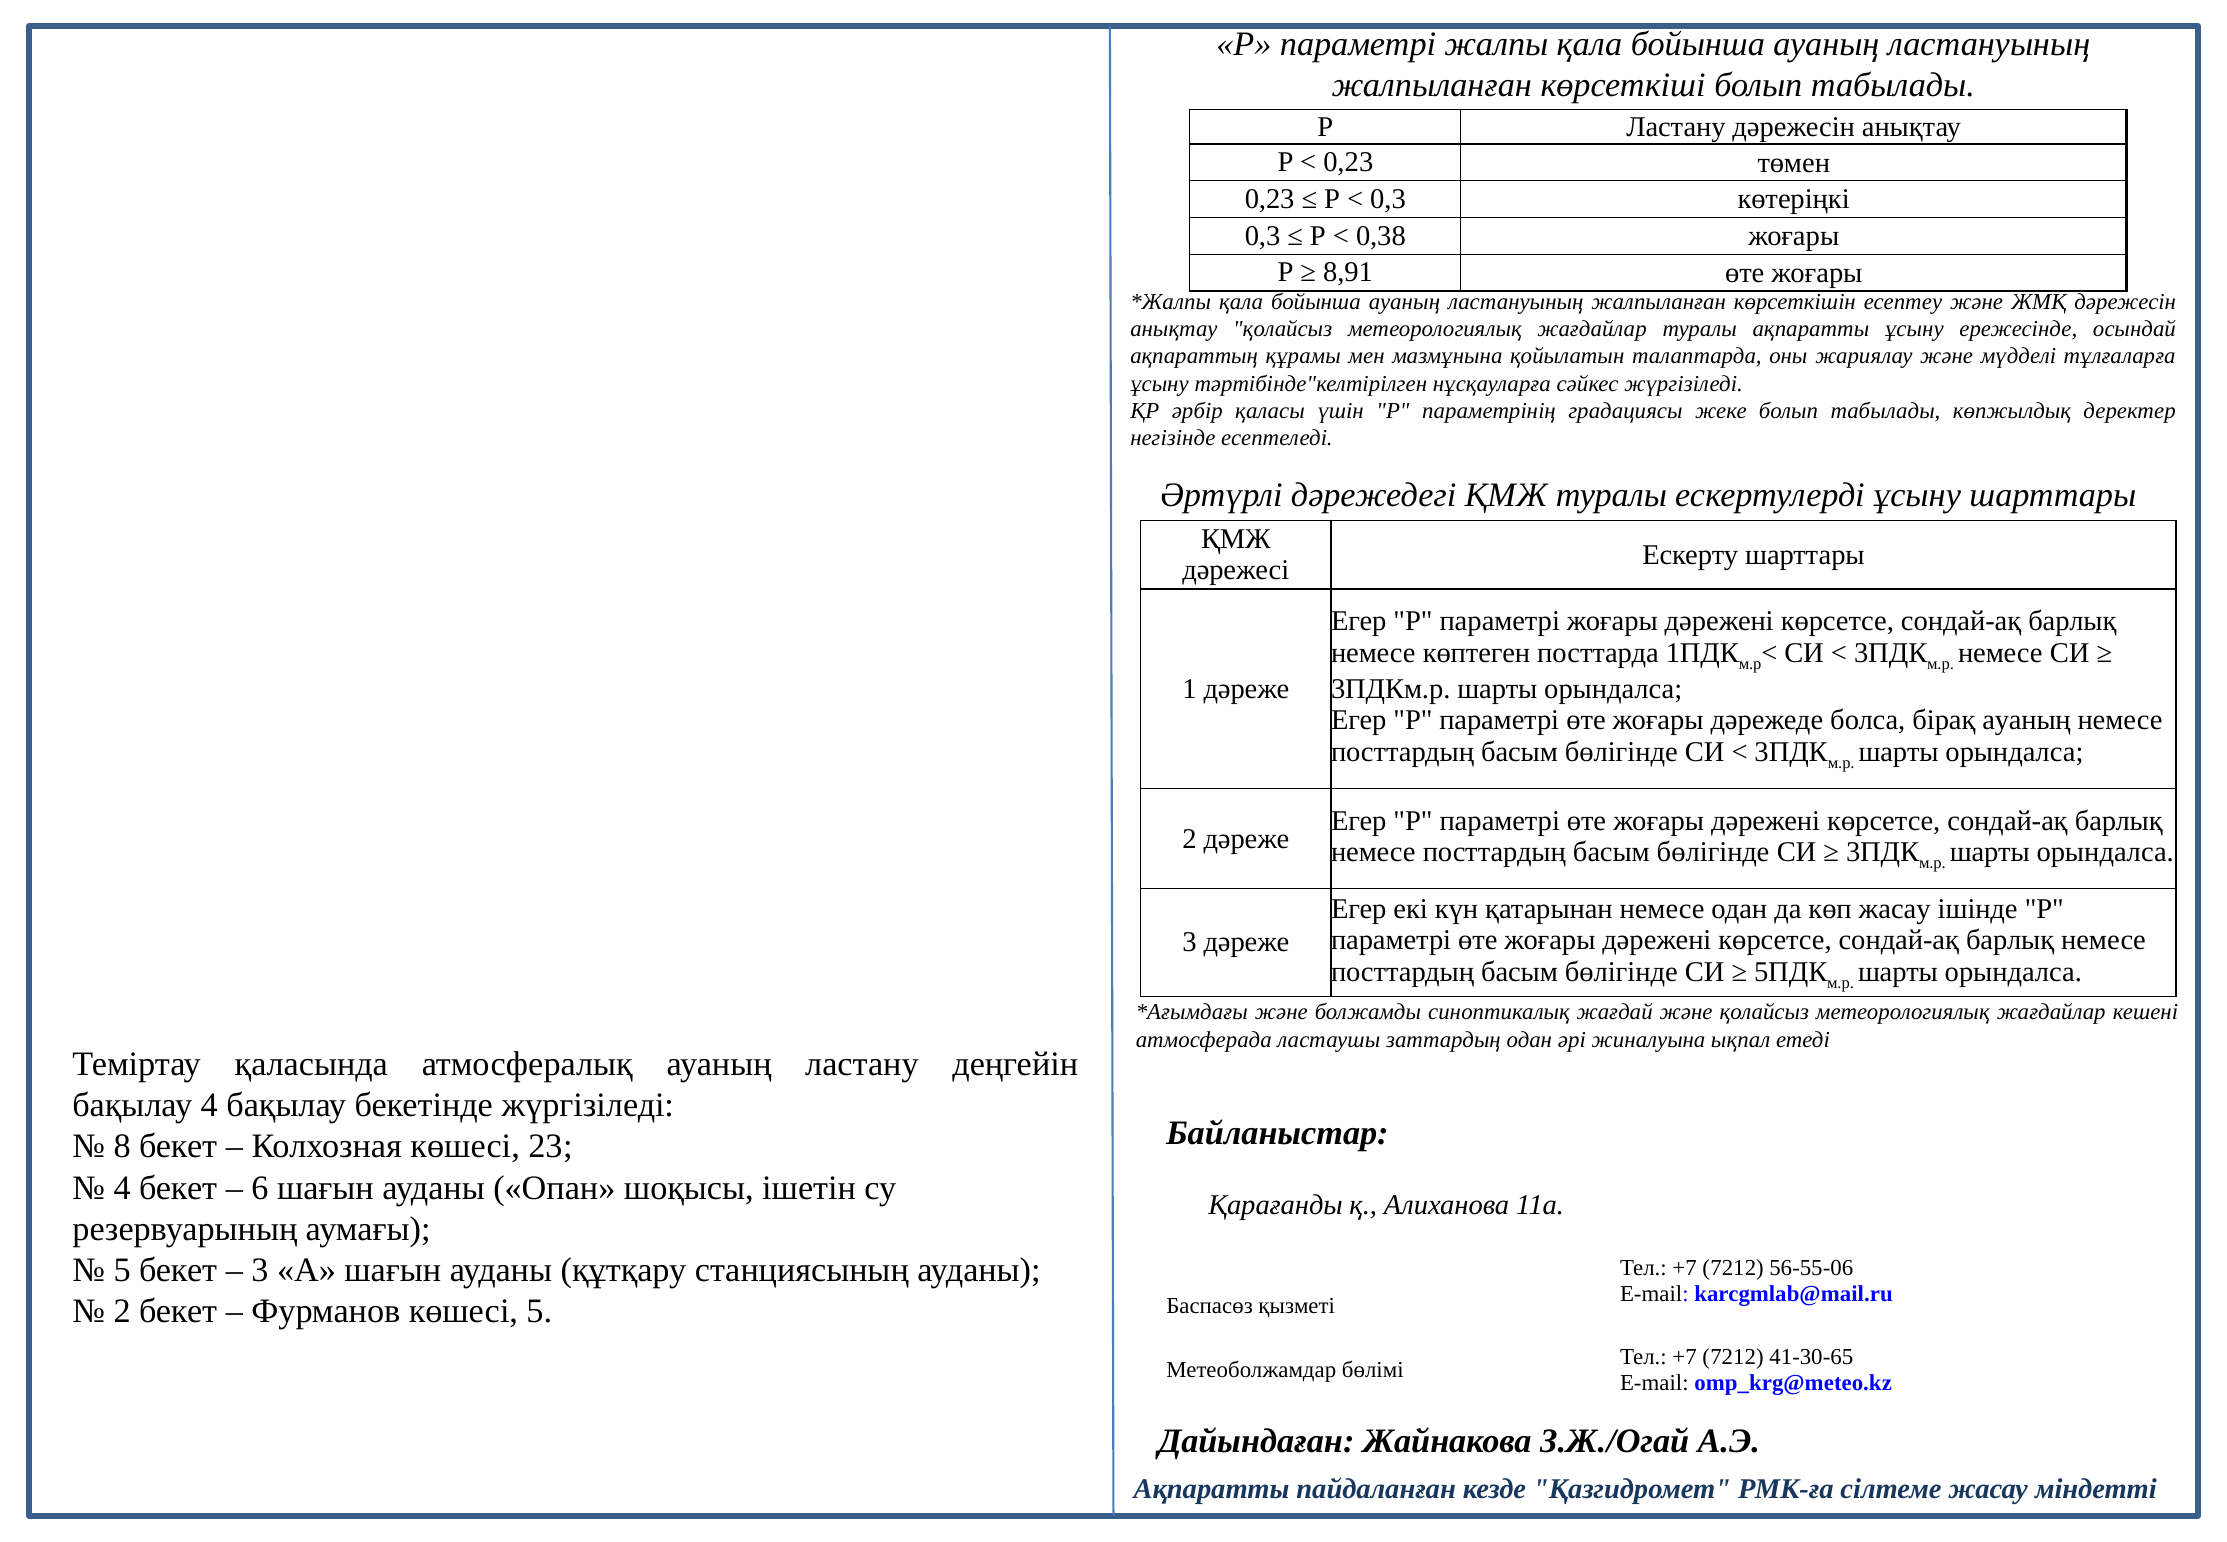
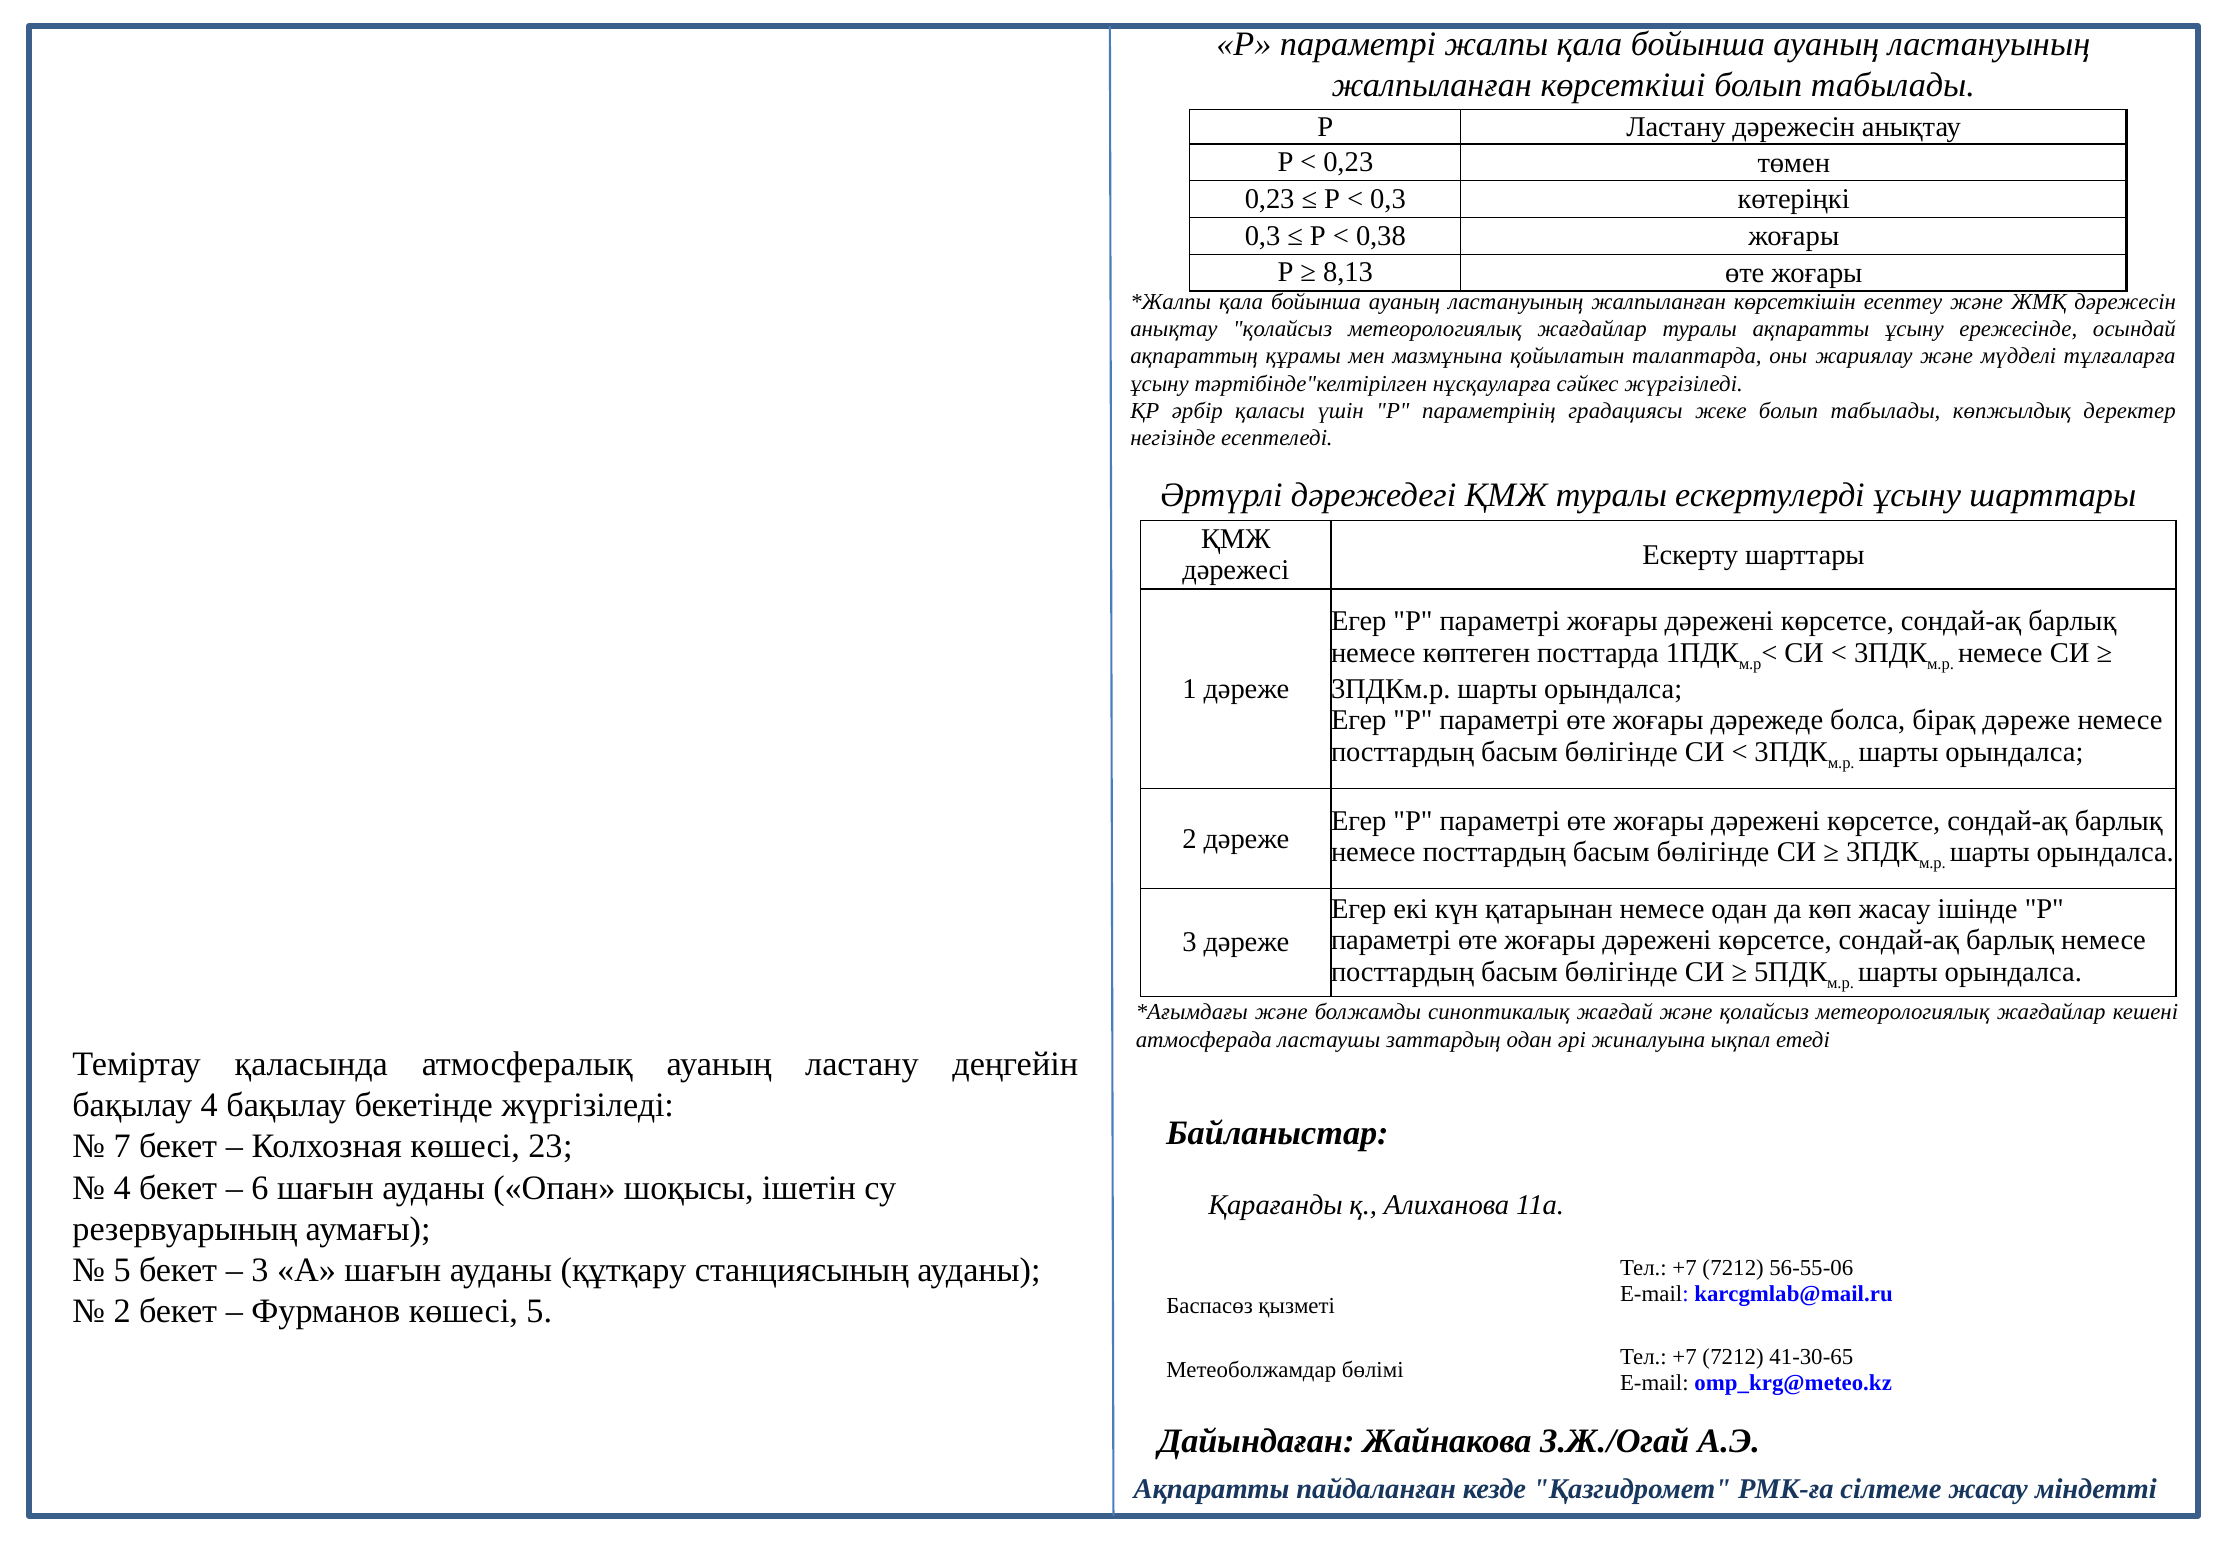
8,91: 8,91 -> 8,13 (1348, 272)
бірақ ауаның: ауаның -> дәреже (2026, 720)
8: 8 -> 7 (122, 1147)
